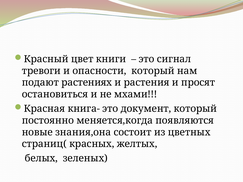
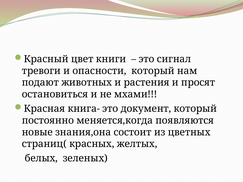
растениях: растениях -> животных (87, 83)
